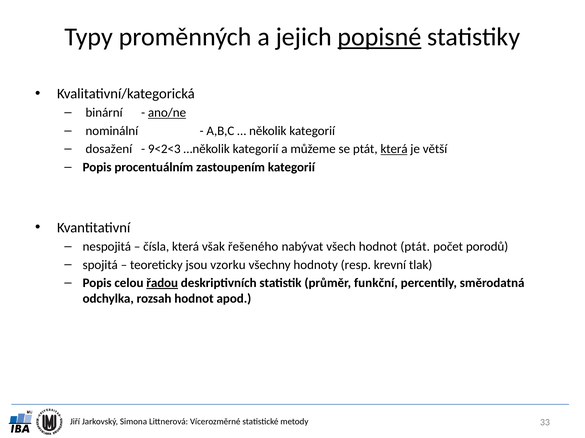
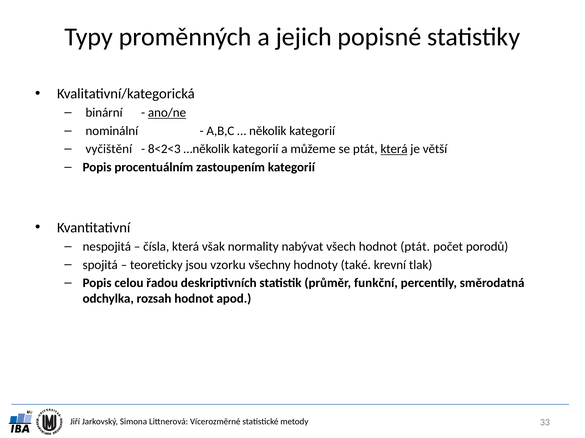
popisné underline: present -> none (379, 37)
dosažení: dosažení -> vyčištění (109, 149)
9<2<3: 9<2<3 -> 8<2<3 (164, 149)
řešeného: řešeného -> normality (253, 247)
resp: resp -> také (356, 265)
řadou underline: present -> none (162, 283)
